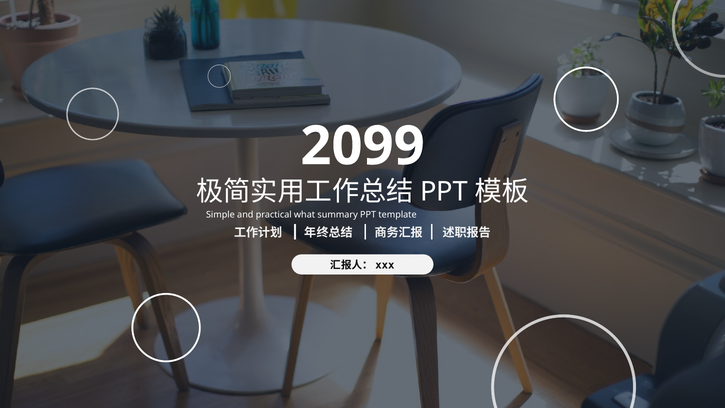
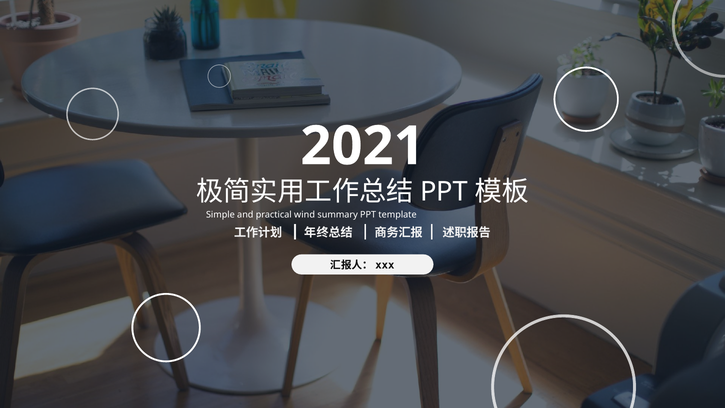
2099: 2099 -> 2021 (363, 146)
what: what -> wind (305, 214)
